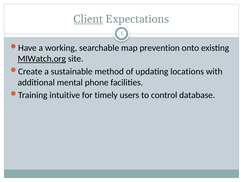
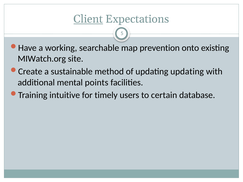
MIWatch.org underline: present -> none (42, 59)
updating locations: locations -> updating (187, 72)
phone: phone -> points (97, 83)
control: control -> certain (164, 95)
